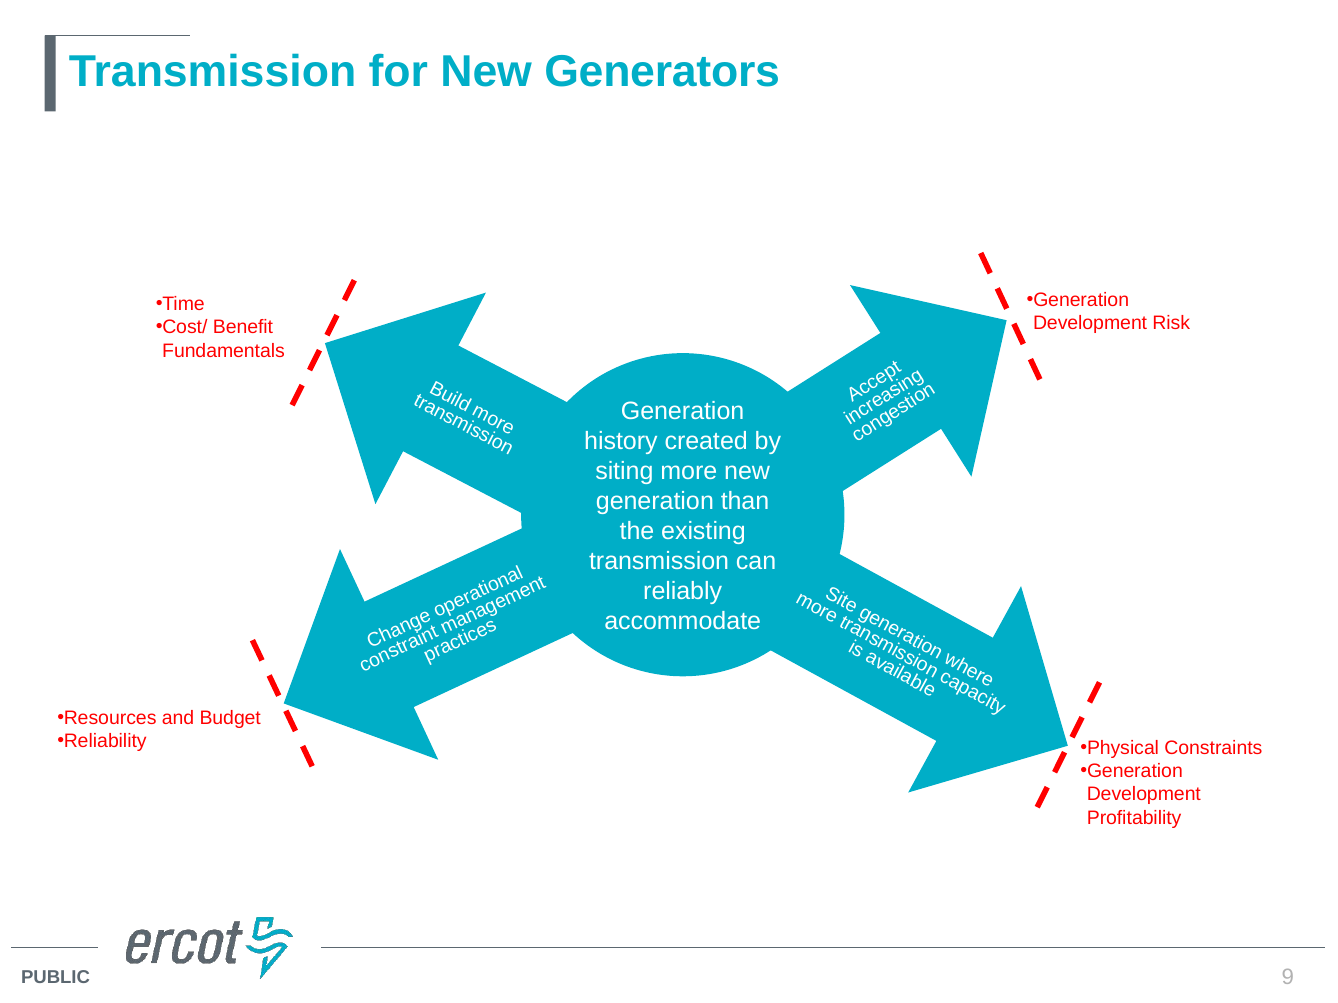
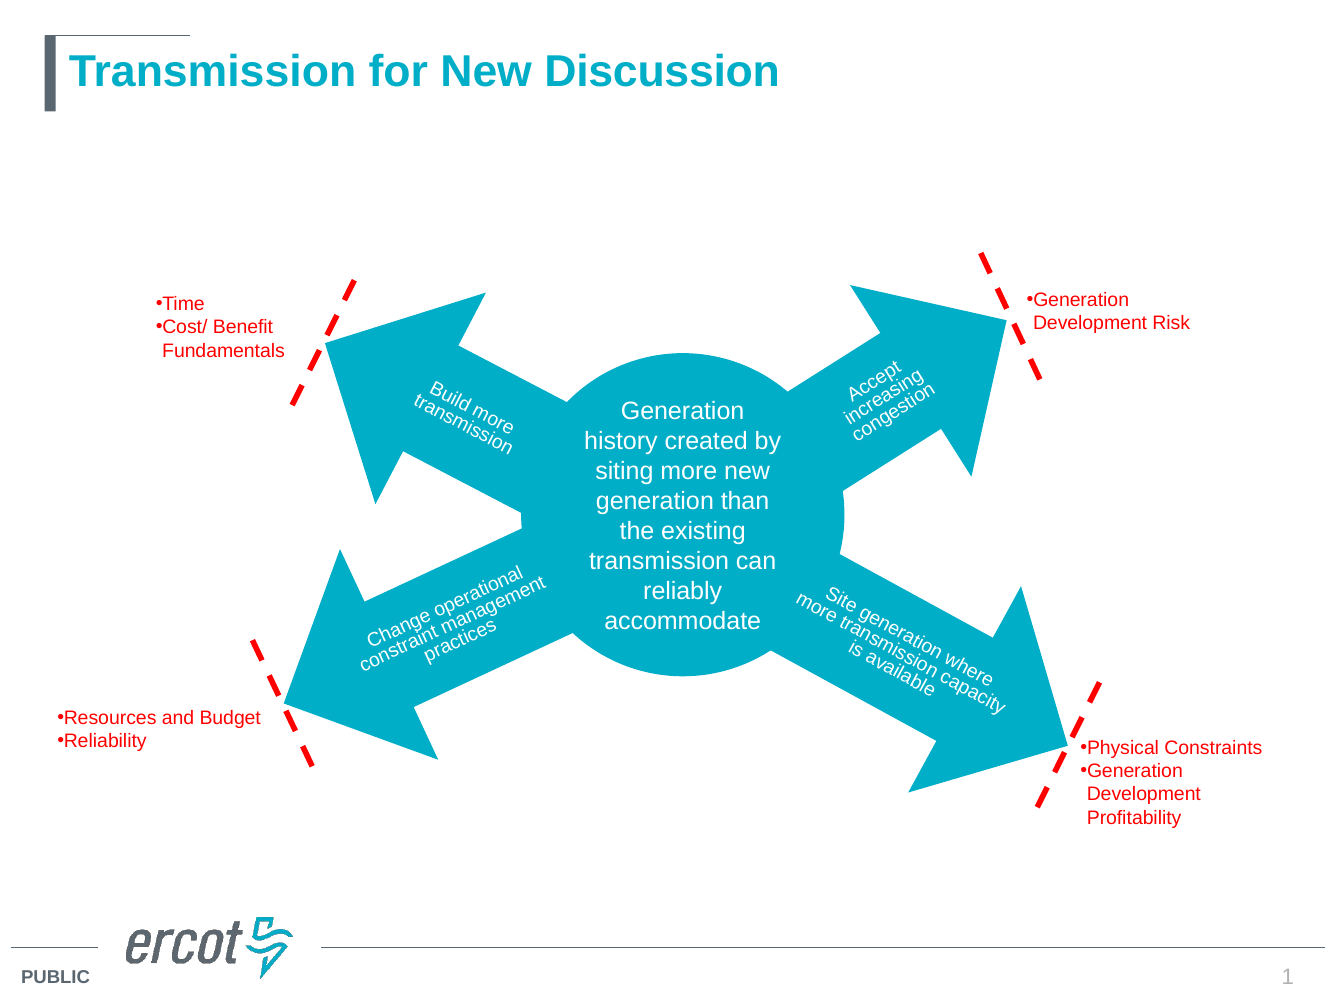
Generators: Generators -> Discussion (662, 72)
9: 9 -> 1 (1288, 978)
